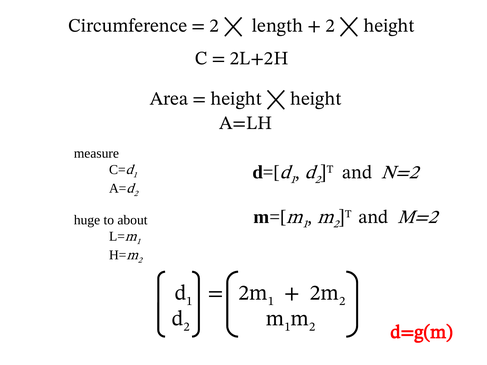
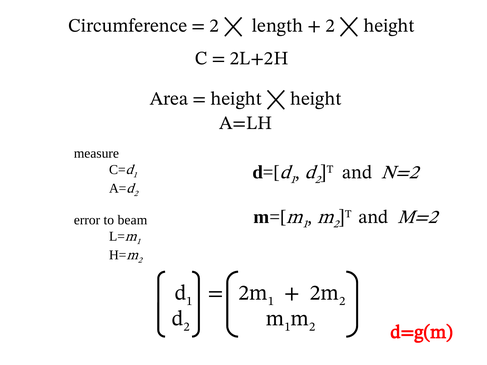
huge: huge -> error (87, 220)
about: about -> beam (132, 220)
